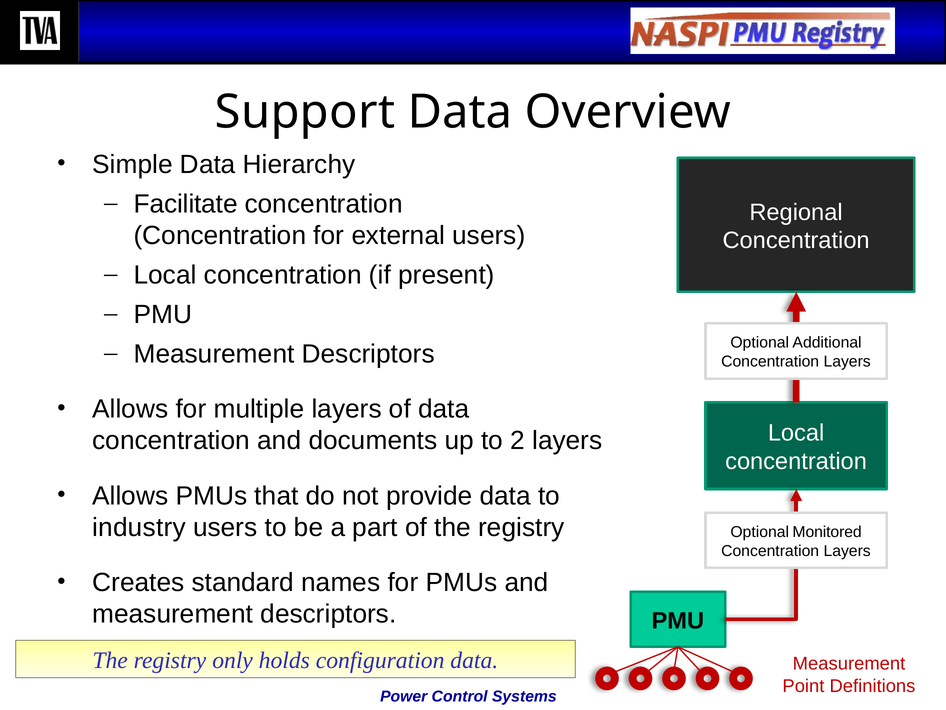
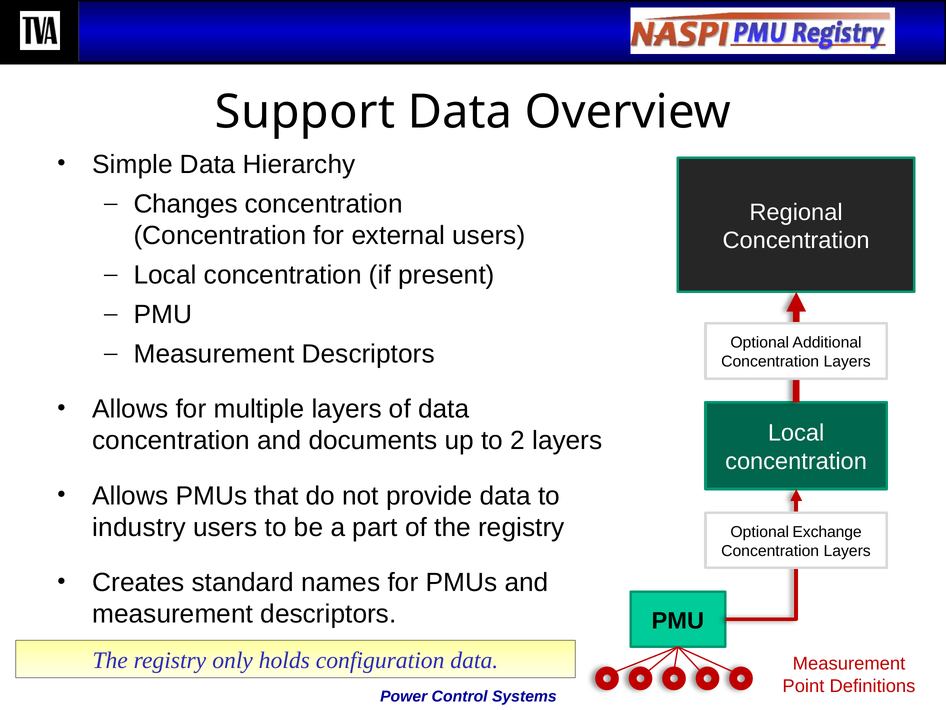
Facilitate: Facilitate -> Changes (186, 204)
Monitored: Monitored -> Exchange (827, 532)
